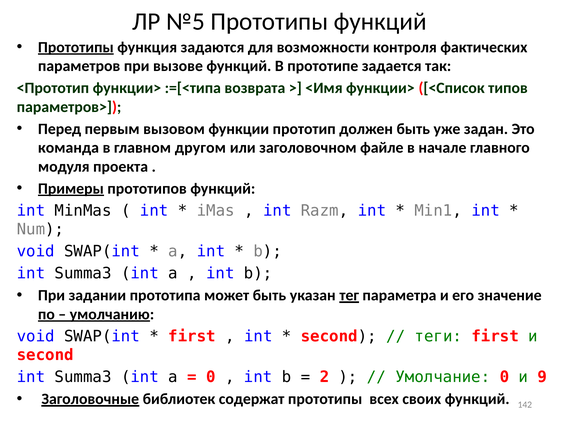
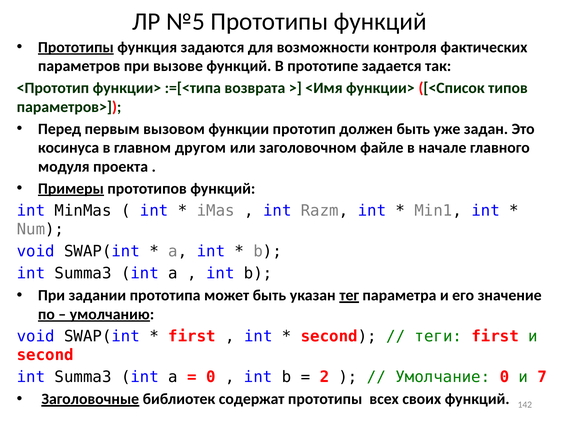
команда: команда -> косинуса (69, 148)
9: 9 -> 7 (542, 378)
